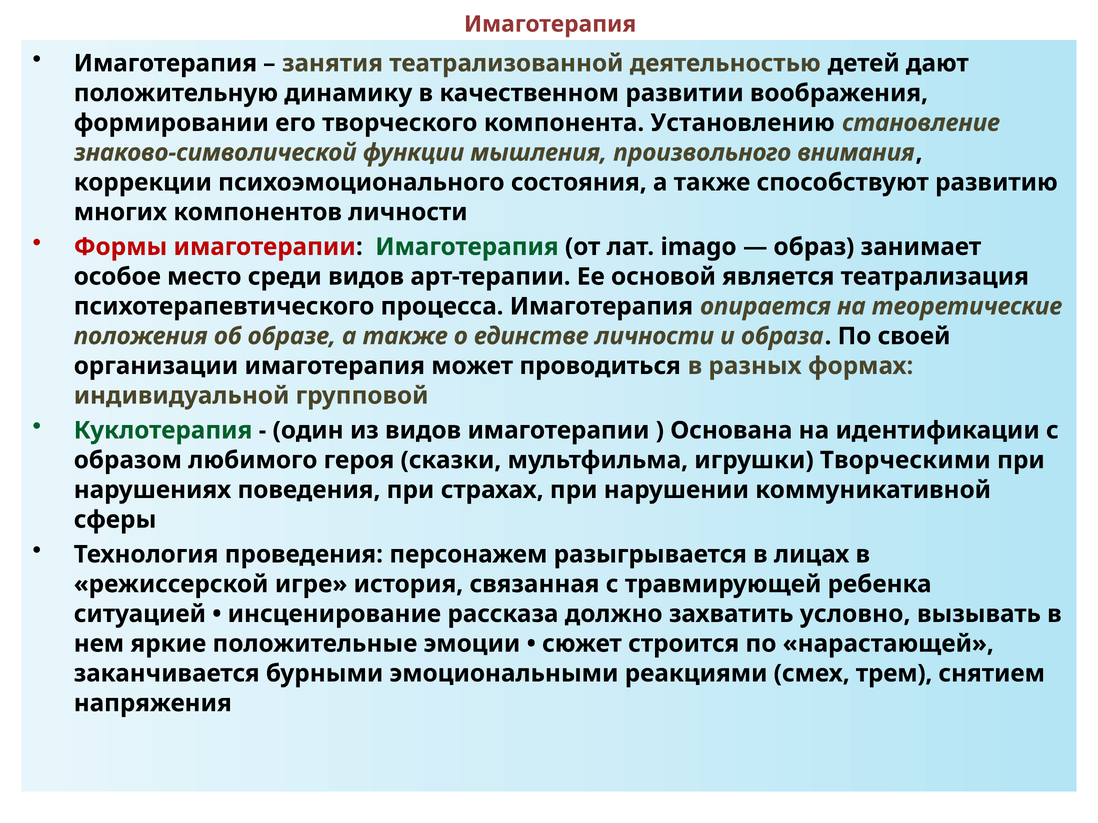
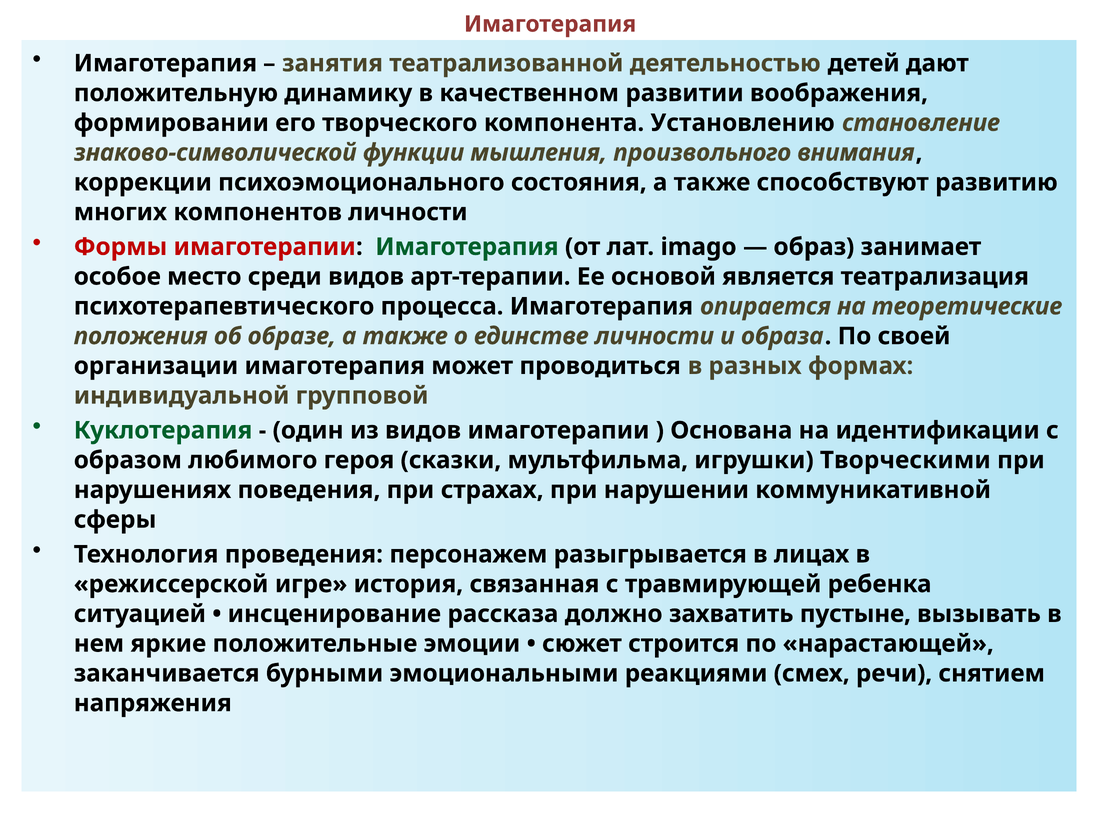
условно: условно -> пустыне (855, 614)
трем: трем -> речи (894, 674)
